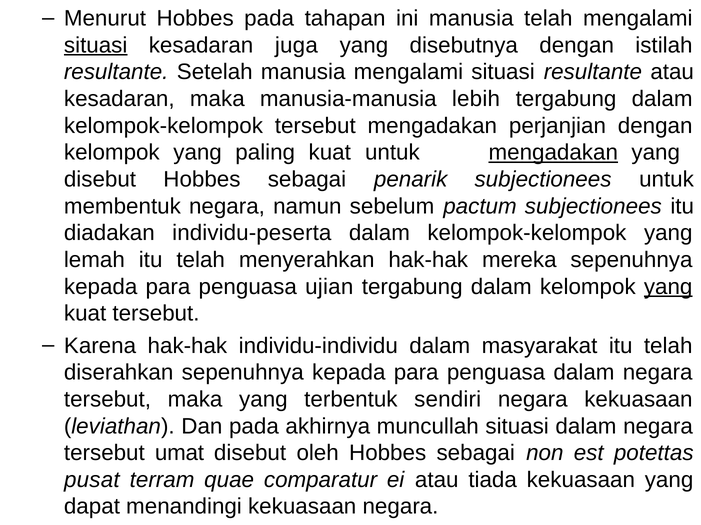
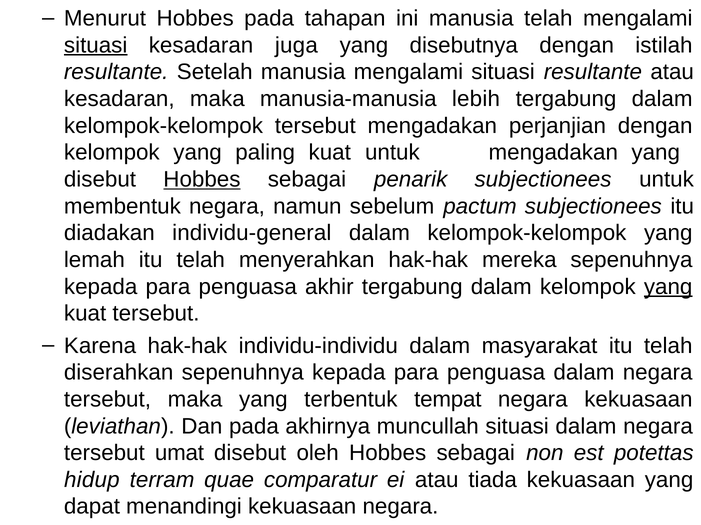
mengadakan underline: present -> none (553, 153)
Hobbes underline: none -> present (202, 180)
individu-peserta: individu-peserta -> individu-general (252, 233)
ujian: ujian -> akhir (329, 287)
sendiri: sendiri -> tempat (448, 400)
pusat: pusat -> hidup (92, 480)
